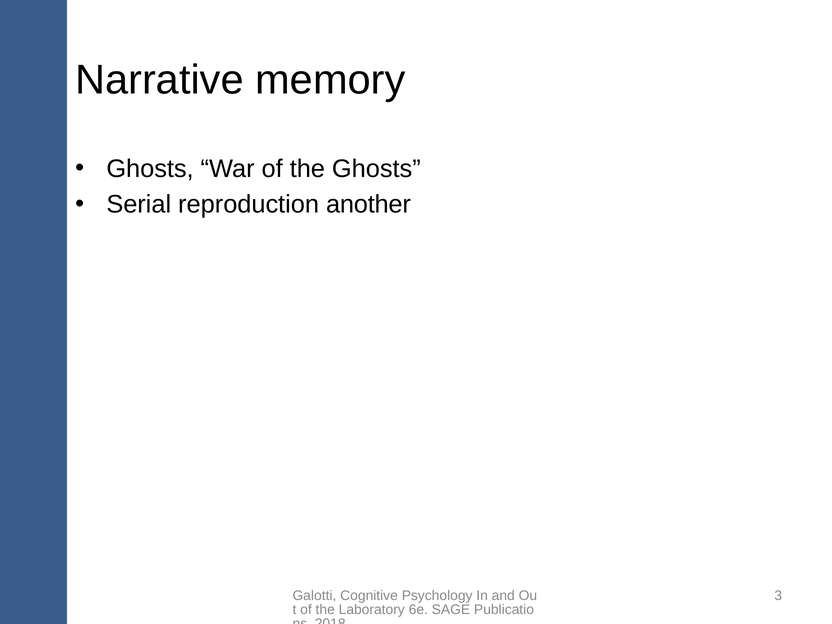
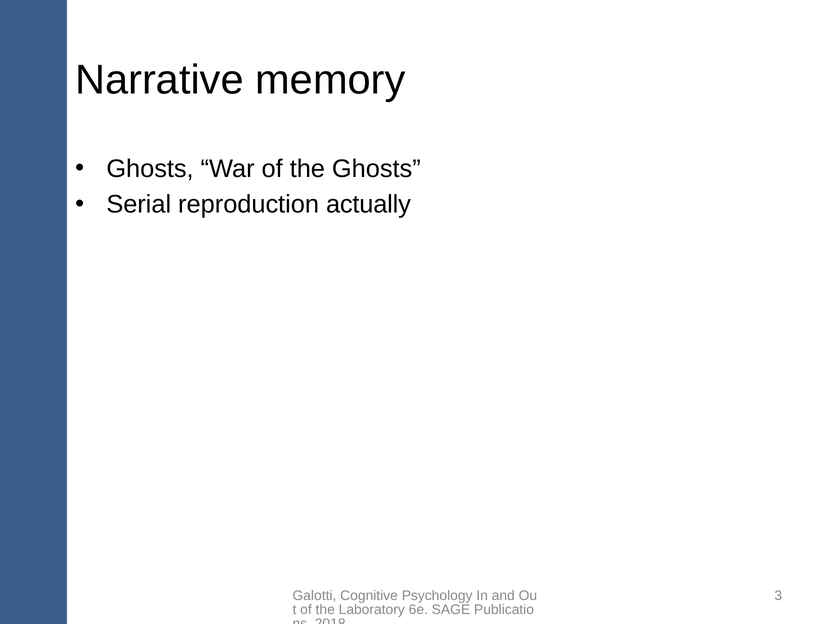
another: another -> actually (368, 205)
